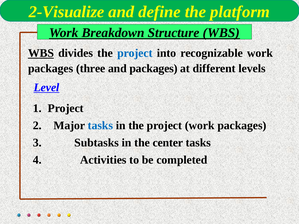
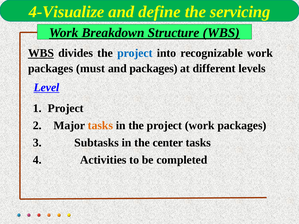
2-Visualize: 2-Visualize -> 4-Visualize (67, 12)
platform: platform -> servicing (240, 12)
three: three -> must (91, 68)
tasks colour: blue -> orange (100, 126)
